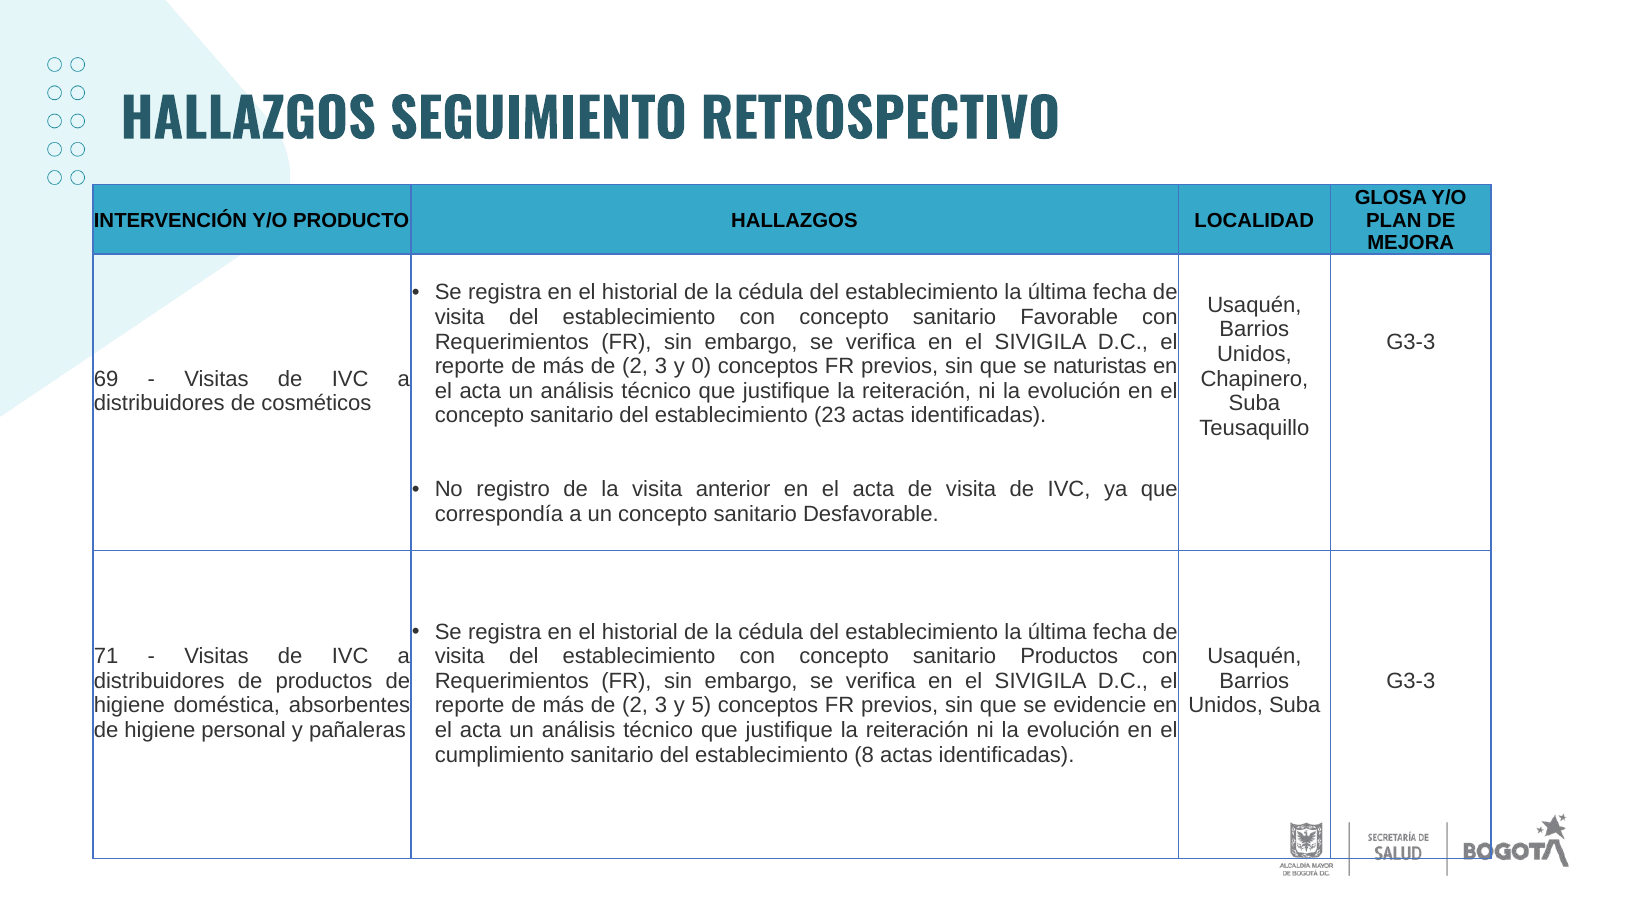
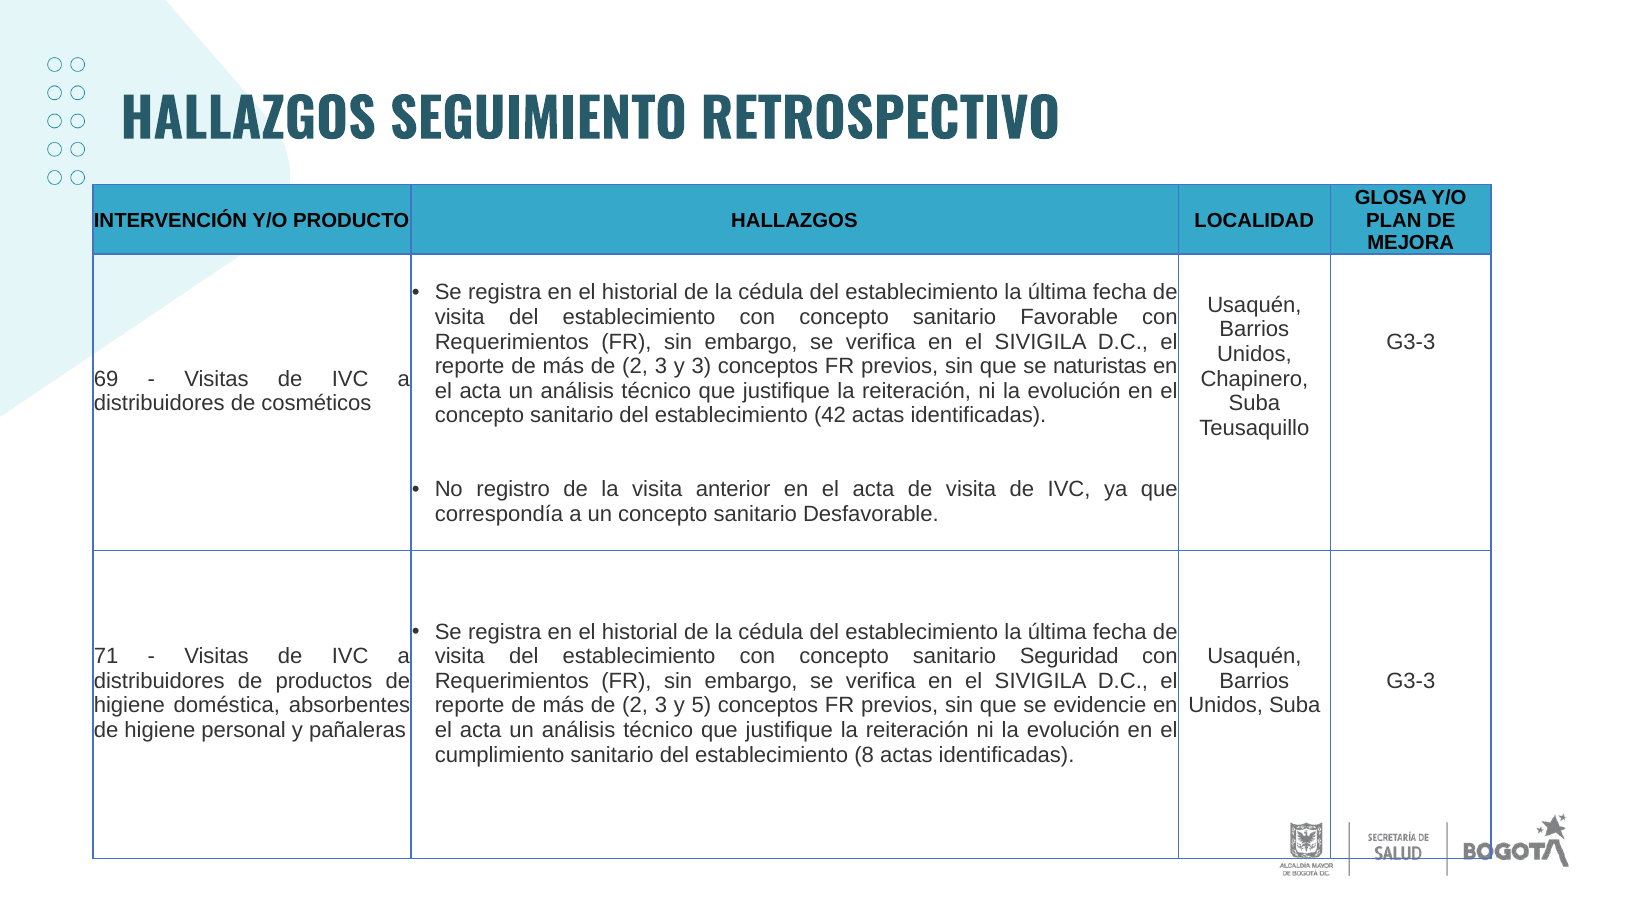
y 0: 0 -> 3 (701, 367)
23: 23 -> 42 (830, 416)
sanitario Productos: Productos -> Seguridad (1069, 657)
